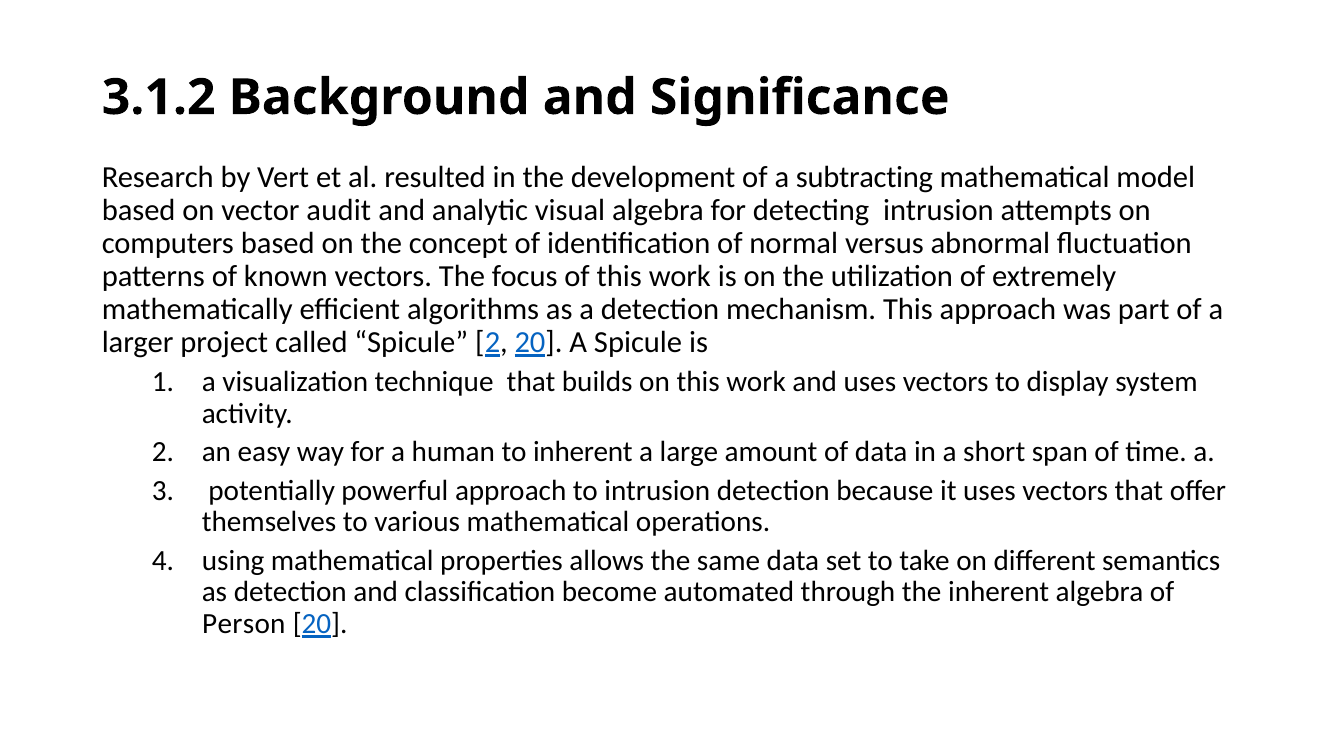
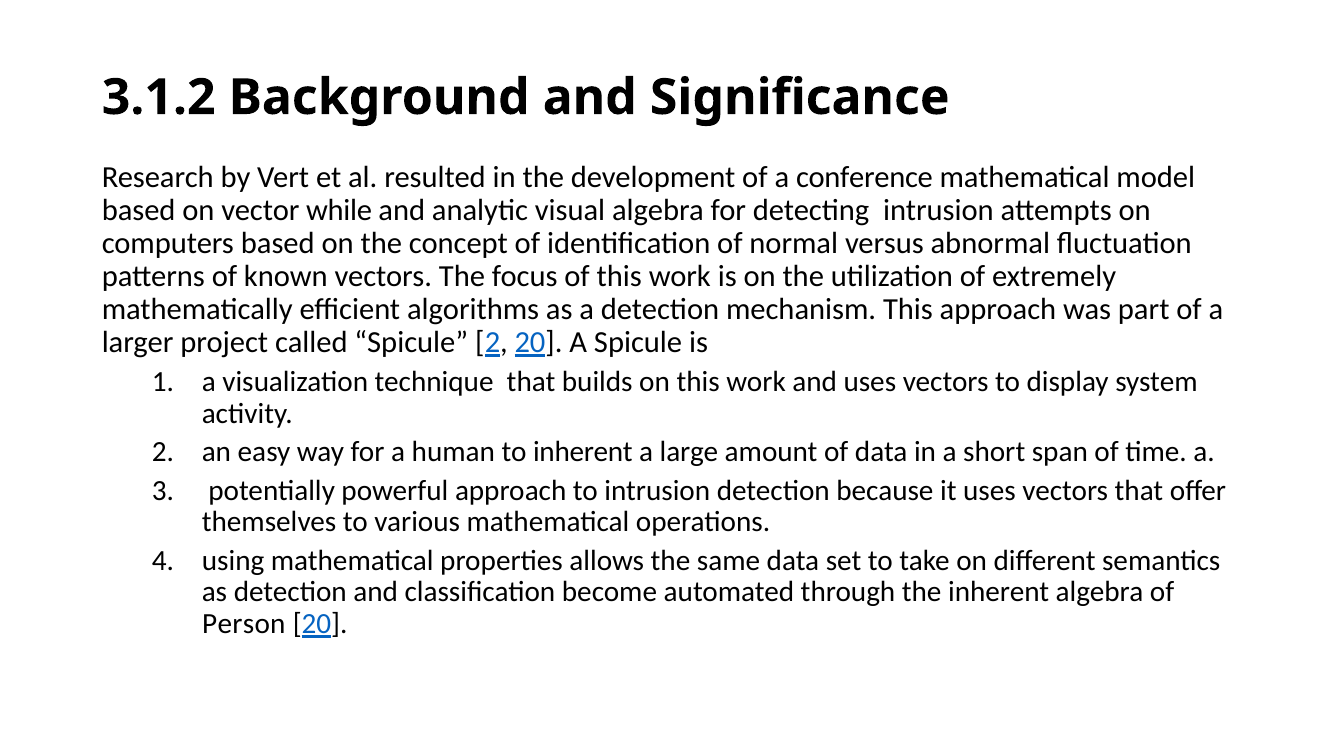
subtracting: subtracting -> conference (864, 177)
audit: audit -> while (339, 210)
